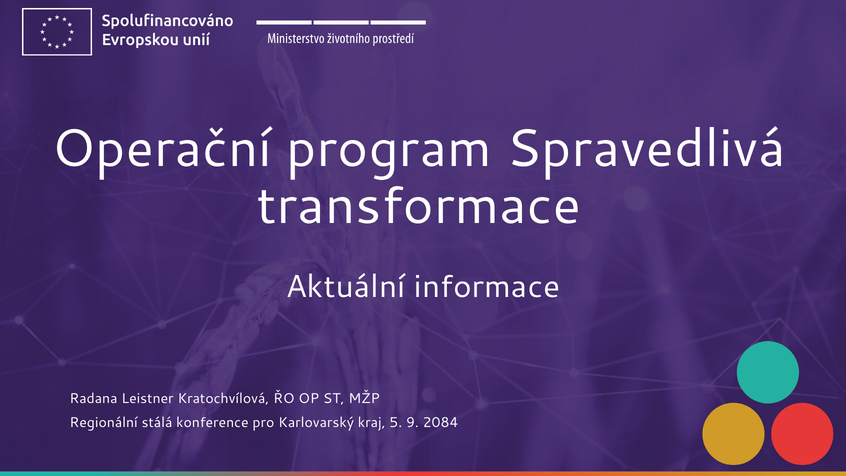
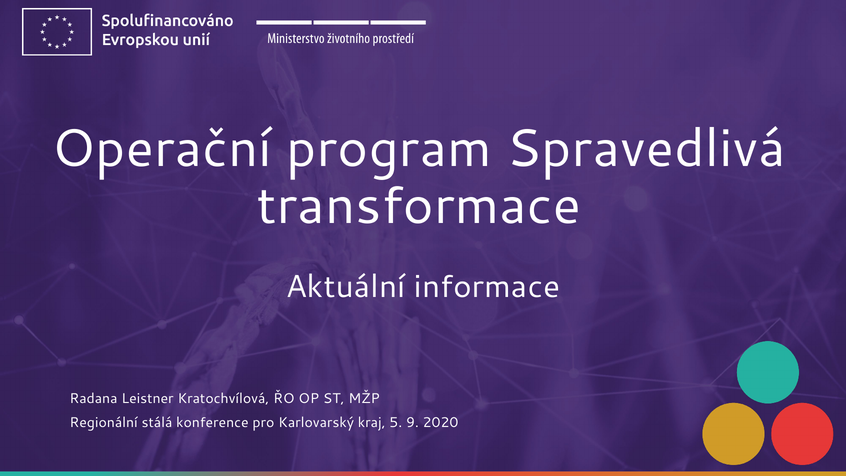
2084: 2084 -> 2020 (441, 422)
